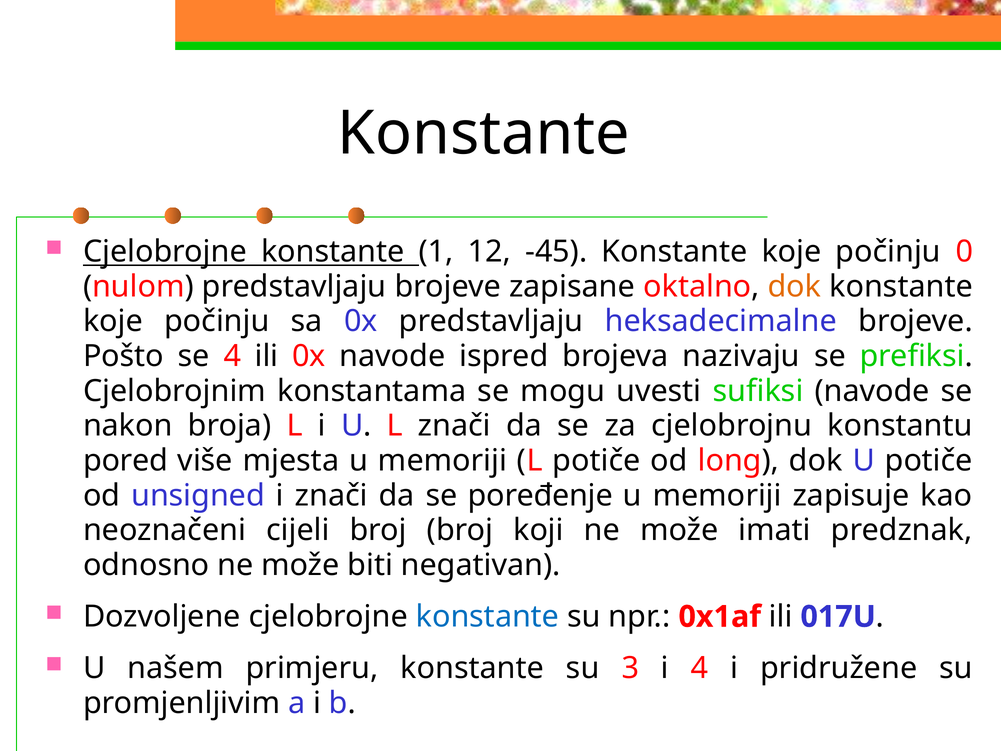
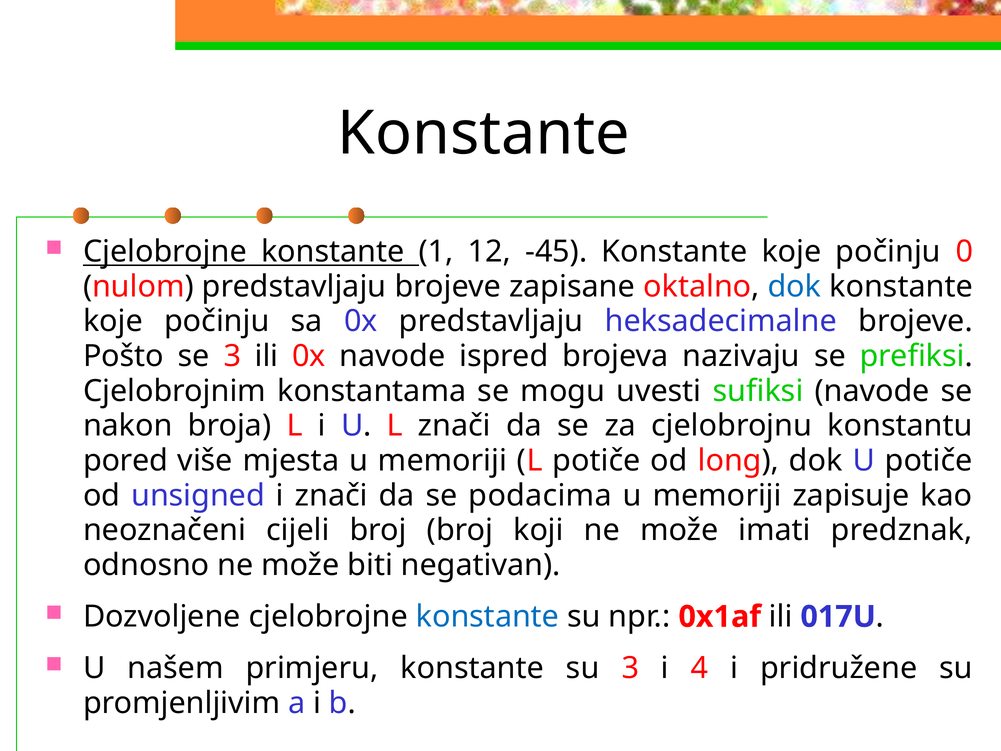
dok colour: orange -> blue (794, 286)
se 4: 4 -> 3 (232, 356)
poređenje: poređenje -> podacima (540, 495)
